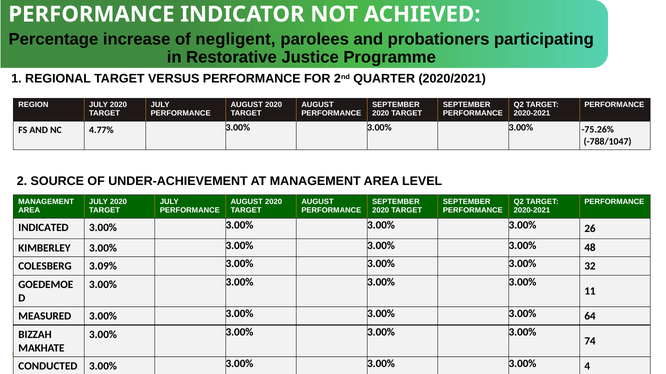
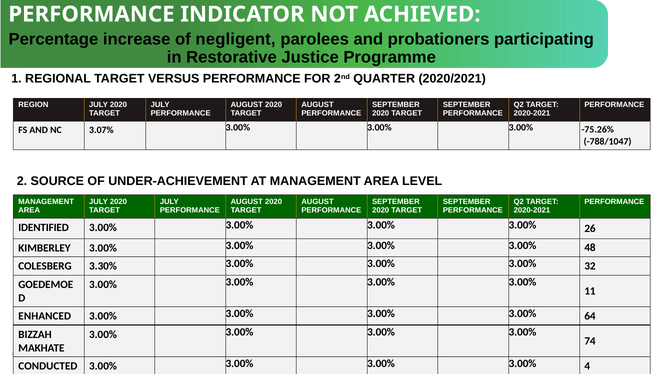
4.77%: 4.77% -> 3.07% (101, 130)
INDICATED: INDICATED -> IDENTIFIED (44, 228)
3.09%: 3.09% -> 3.30% (103, 267)
MEASURED: MEASURED -> ENHANCED (45, 317)
